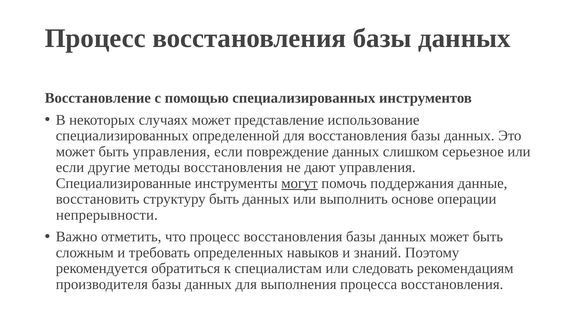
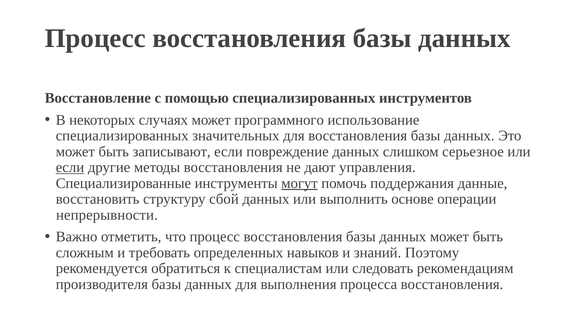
представление: представление -> программного (279, 120)
определенной: определенной -> значительных (236, 136)
быть управления: управления -> записывают (172, 152)
если underline: none -> present (70, 167)
структуру быть: быть -> сбой (224, 199)
